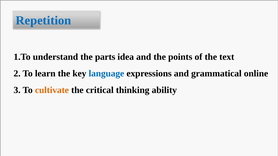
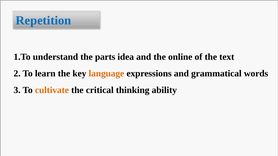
points: points -> online (180, 57)
language colour: blue -> orange (106, 74)
online: online -> words (256, 74)
